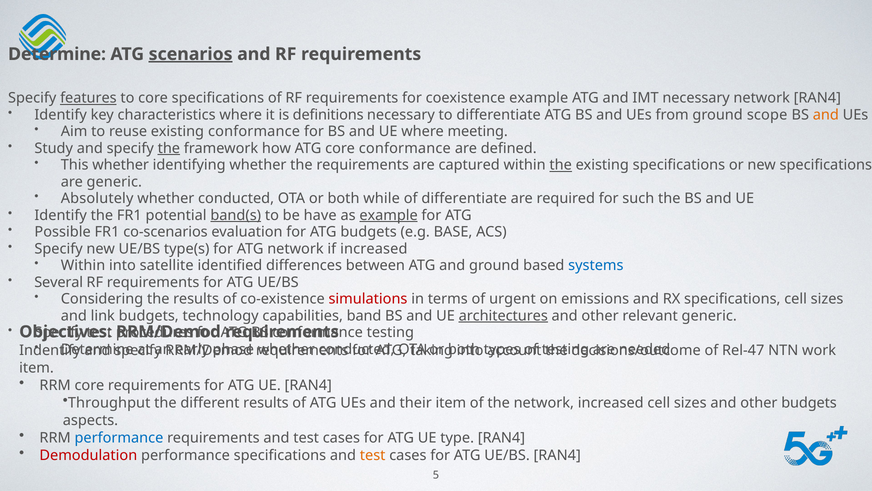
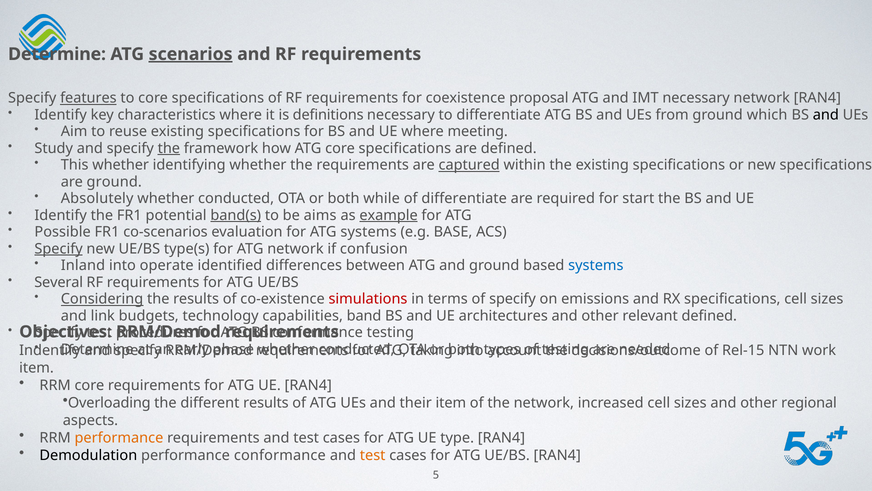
coexistence example: example -> proposal (539, 98)
scope: scope -> which (767, 115)
and colour: orange -> black (826, 115)
reuse existing conformance: conformance -> specifications (254, 131)
ATG core conformance: conformance -> specifications (405, 148)
captured underline: none -> present (469, 165)
the underline: present -> none (561, 165)
are generic: generic -> ground (114, 182)
such: such -> start (638, 198)
have: have -> aims (320, 215)
ATG budgets: budgets -> systems (369, 232)
Specify underline: none -> present (59, 249)
if increased: increased -> confusion (374, 249)
Within: Within -> Inland (83, 265)
satellite: satellite -> operate (167, 265)
Considering underline: none -> present (102, 299)
of urgent: urgent -> specify (513, 299)
architectures underline: present -> none (503, 316)
relevant generic: generic -> defined (709, 316)
Rel-47: Rel-47 -> Rel-15 (743, 350)
Throughput: Throughput -> Overloading (109, 402)
other budgets: budgets -> regional (809, 402)
performance colour: blue -> orange (119, 437)
Demodulation colour: red -> black (88, 455)
performance specifications: specifications -> conformance (280, 455)
